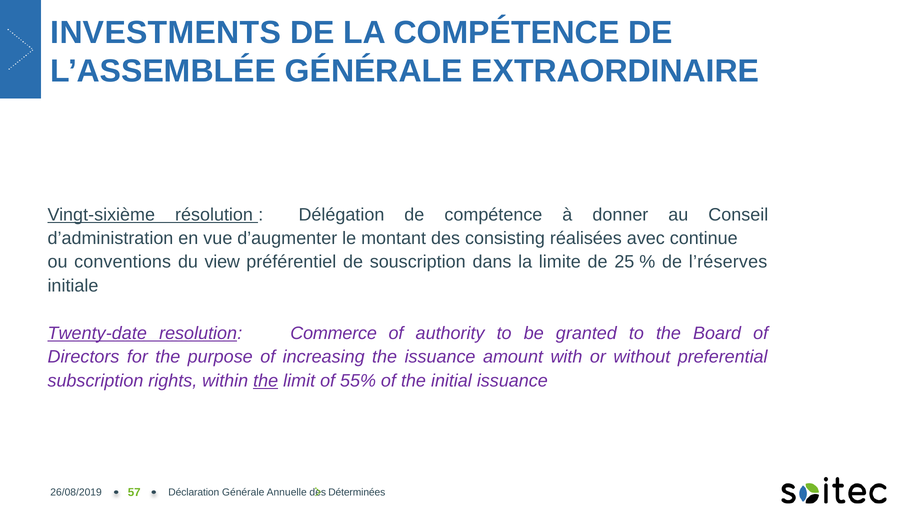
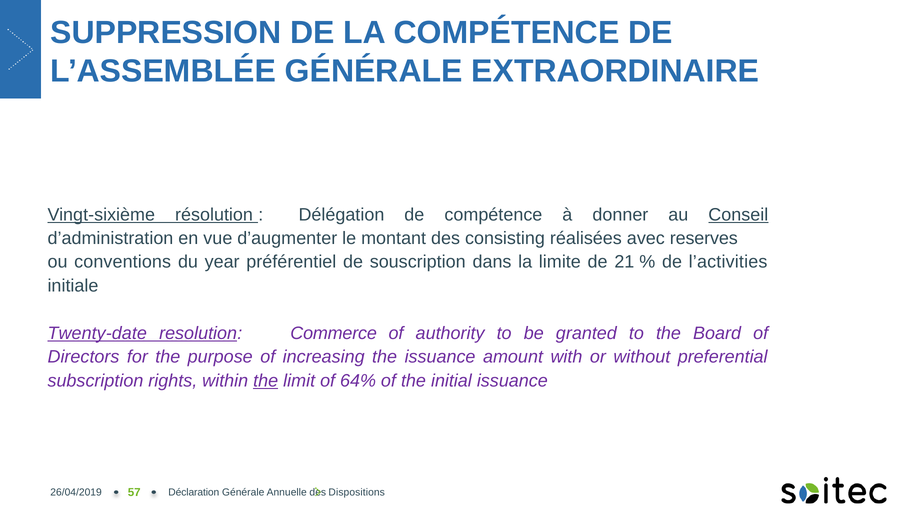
INVESTMENTS: INVESTMENTS -> SUPPRESSION (166, 33)
Conseil underline: none -> present (738, 215)
continue: continue -> reserves (704, 238)
view: view -> year (222, 262)
25: 25 -> 21 (624, 262)
l’réserves: l’réserves -> l’activities (728, 262)
55%: 55% -> 64% (358, 381)
26/08/2019: 26/08/2019 -> 26/04/2019 (76, 492)
Déterminées: Déterminées -> Dispositions (357, 492)
